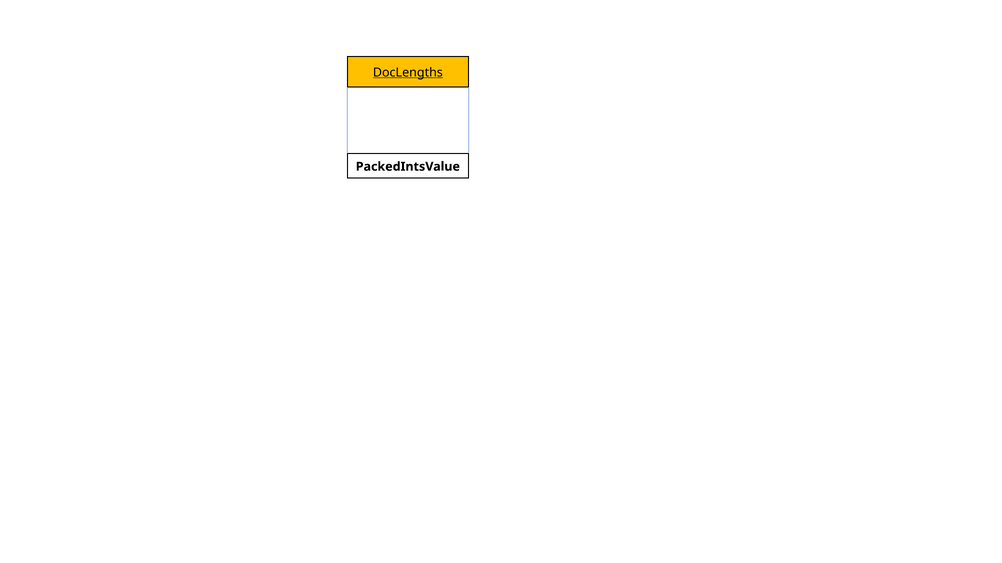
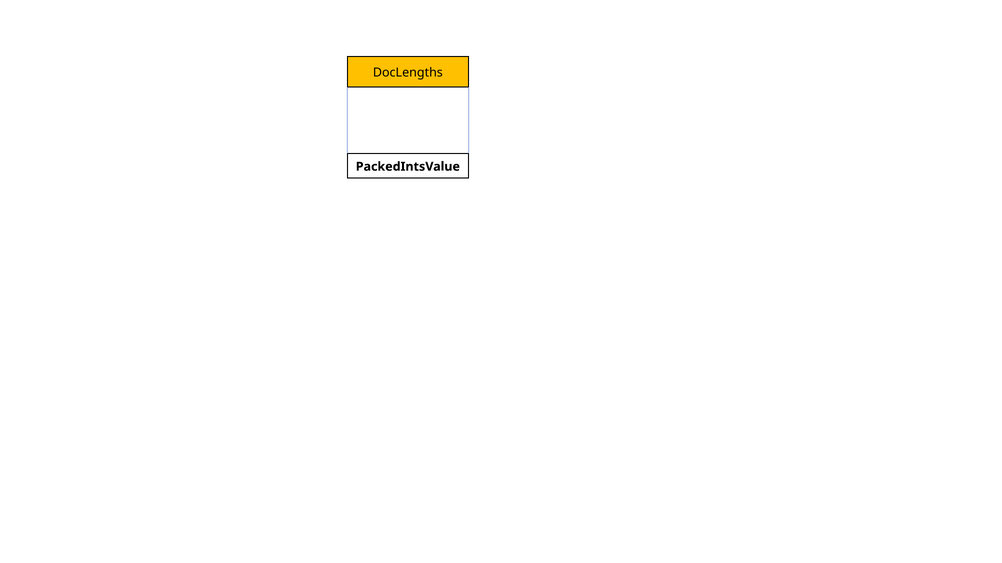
DocLengths underline: present -> none (408, 72)
